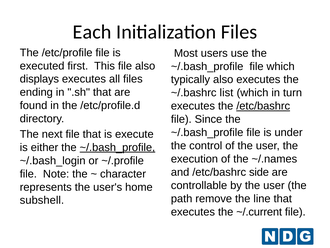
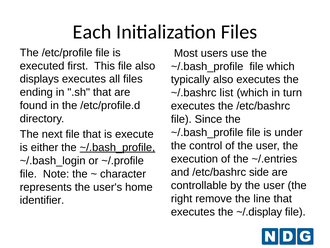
/etc/bashrc underline: present -> none (263, 106)
~/.names: ~/.names -> ~/.entries (274, 159)
path: path -> right (182, 198)
subshell: subshell -> identifier (42, 200)
~/.current: ~/.current -> ~/.display (259, 211)
